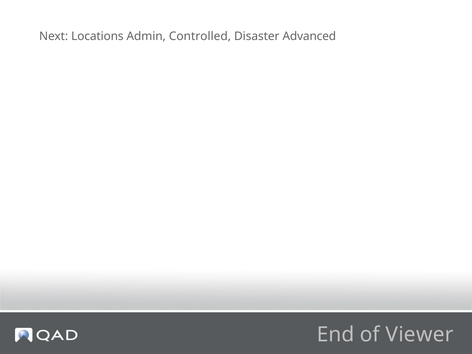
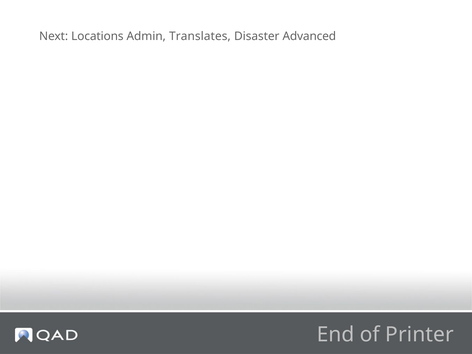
Controlled: Controlled -> Translates (200, 36)
Viewer: Viewer -> Printer (420, 335)
